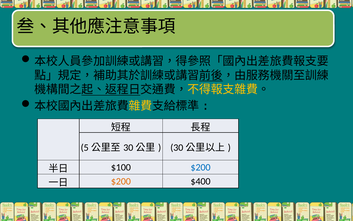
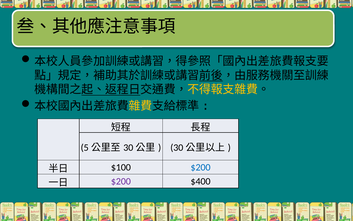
$200 colour: orange -> purple (121, 181)
